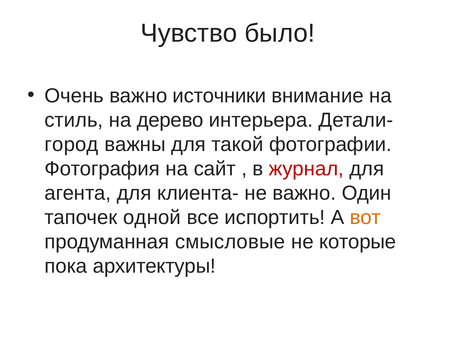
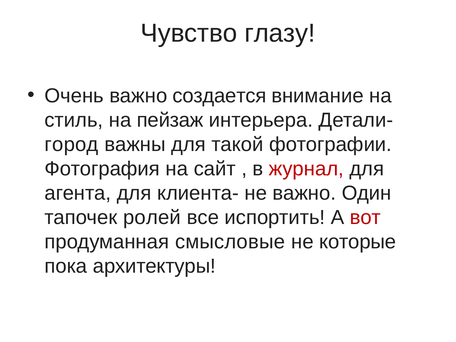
было: было -> глазу (280, 33)
источники: источники -> создается (219, 96)
дерево: дерево -> пейзаж (170, 120)
одной: одной -> ролей (152, 217)
вот colour: orange -> red (365, 217)
